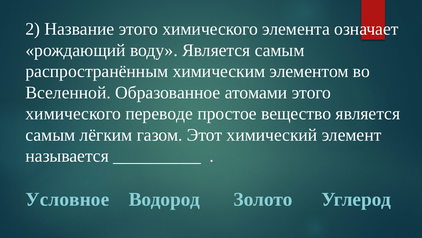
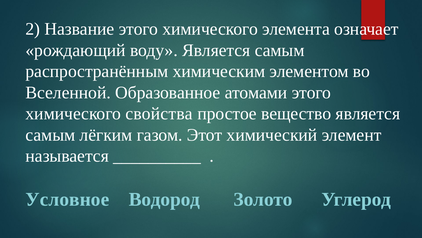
переводе: переводе -> свойства (159, 113)
